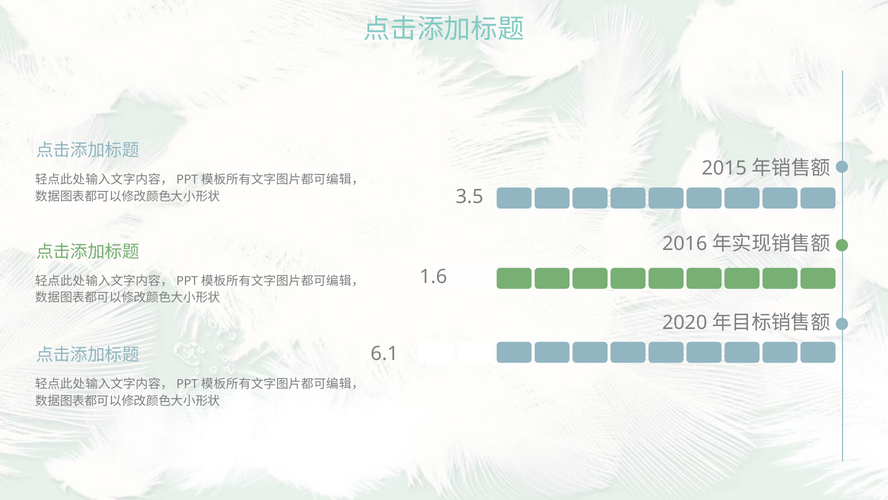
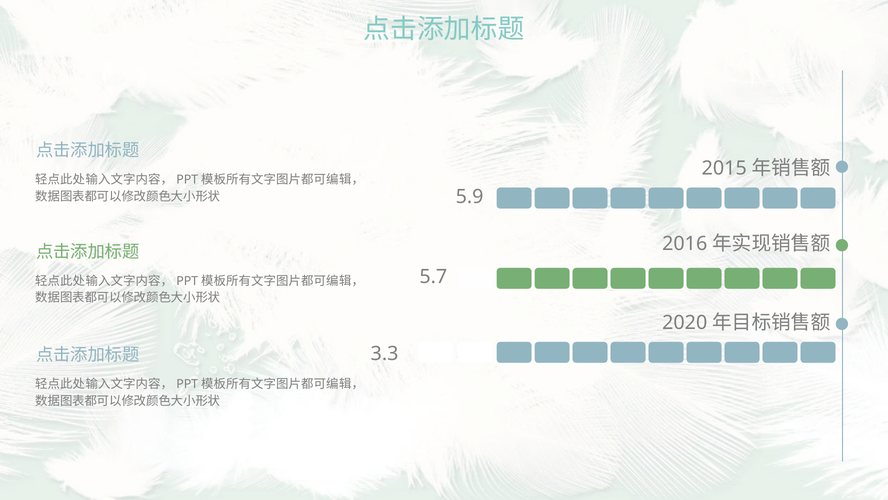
3.5: 3.5 -> 5.9 (470, 196)
1.6: 1.6 -> 5.7 (433, 277)
6.1: 6.1 -> 3.3 (385, 353)
